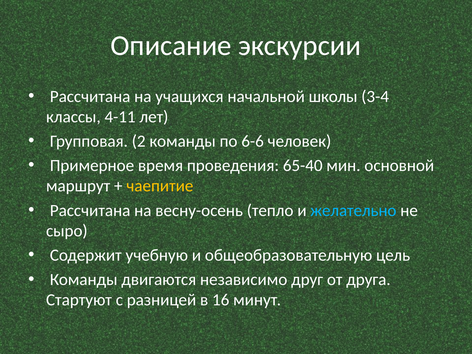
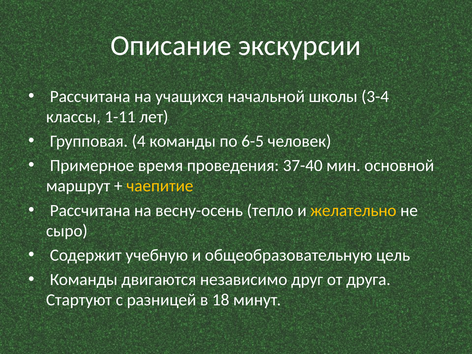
4-11: 4-11 -> 1-11 (120, 117)
2: 2 -> 4 (139, 141)
6-6: 6-6 -> 6-5 (253, 141)
65-40: 65-40 -> 37-40 (303, 166)
желательно colour: light blue -> yellow (353, 210)
16: 16 -> 18 (221, 300)
